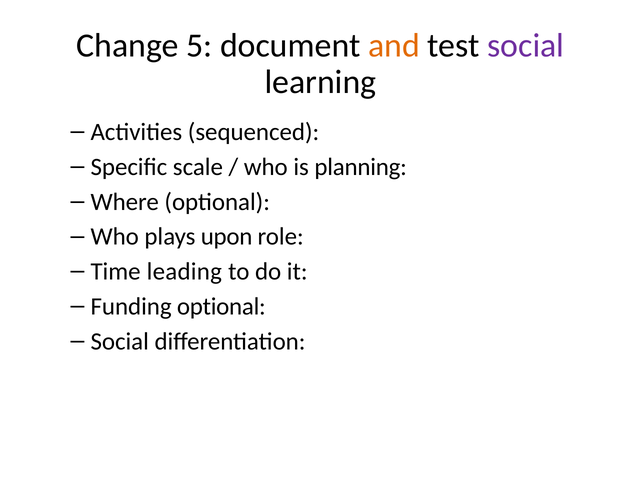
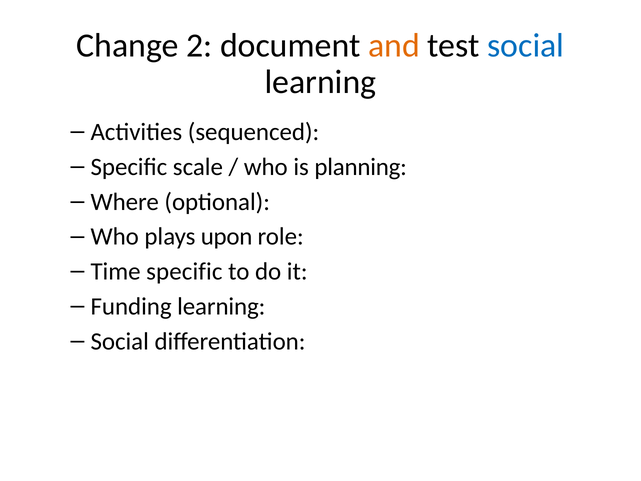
5: 5 -> 2 (199, 45)
social colour: purple -> blue (526, 45)
Time leading: leading -> specific (184, 271)
Funding optional: optional -> learning (221, 306)
